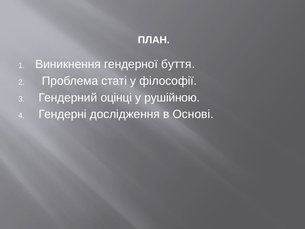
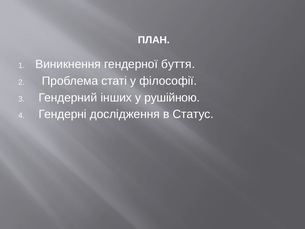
оцінці: оцінці -> інших (116, 97)
Основі: Основі -> Статус (193, 114)
